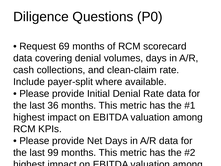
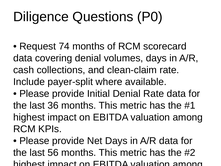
69: 69 -> 74 (64, 46)
99: 99 -> 56 (53, 152)
